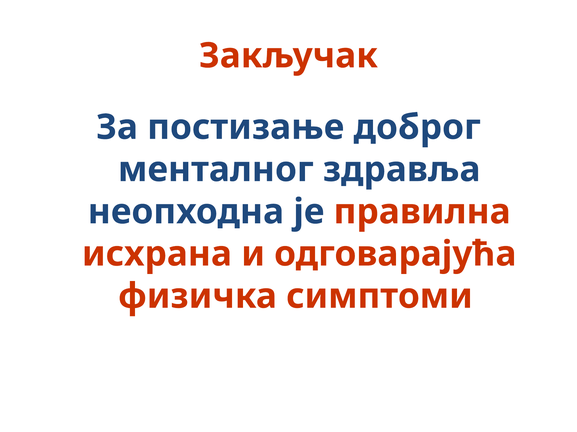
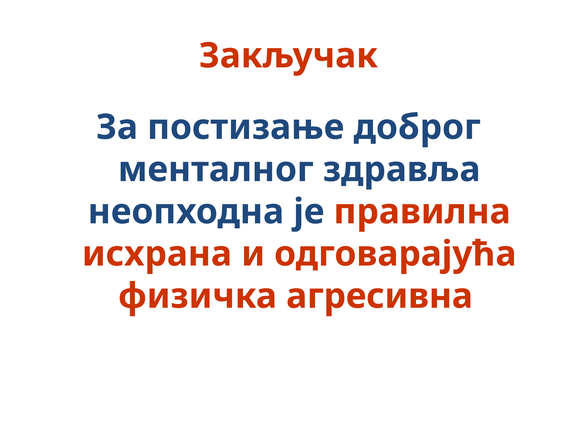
симптоми: симптоми -> агресивна (379, 297)
